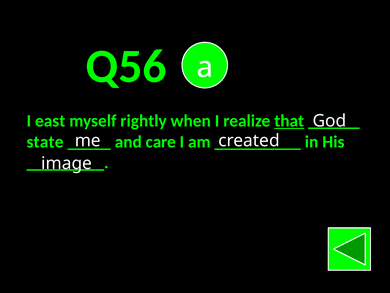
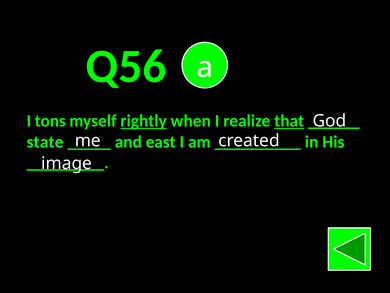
east: east -> tons (50, 121)
rightly underline: none -> present (144, 121)
care: care -> east (161, 142)
